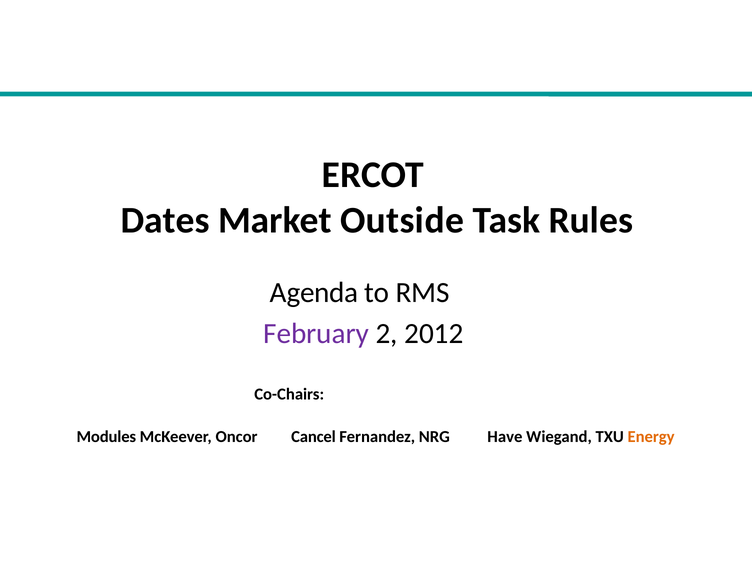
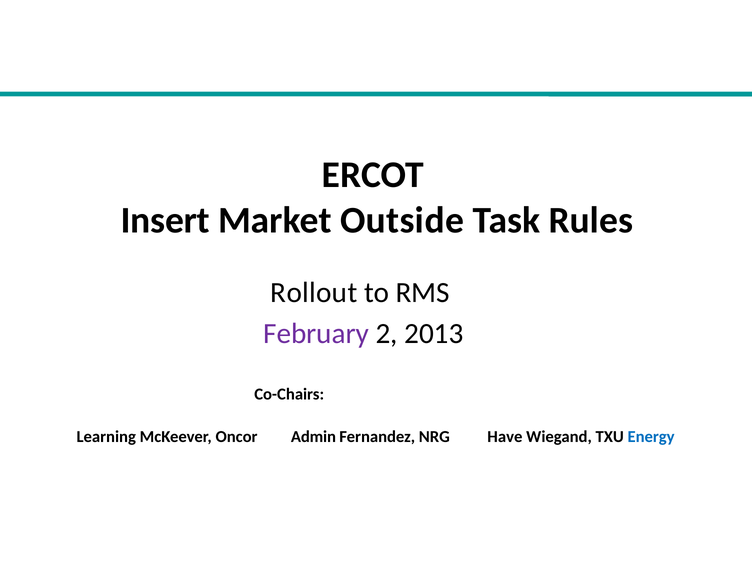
Dates: Dates -> Insert (165, 220)
Agenda: Agenda -> Rollout (314, 293)
2012: 2012 -> 2013 (434, 334)
Modules: Modules -> Learning (106, 437)
Cancel: Cancel -> Admin (313, 437)
Energy colour: orange -> blue (651, 437)
